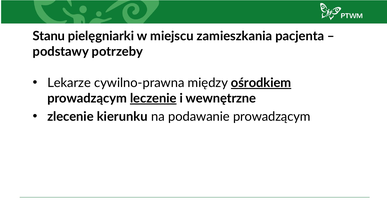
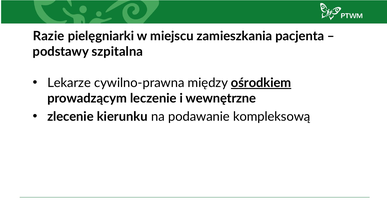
Stanu: Stanu -> Razie (49, 36)
potrzeby: potrzeby -> szpitalna (117, 52)
leczenie underline: present -> none (153, 98)
podawanie prowadzącym: prowadzącym -> kompleksową (272, 116)
